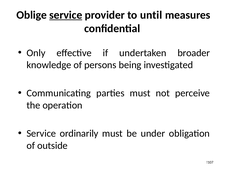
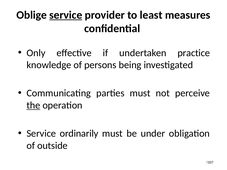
until: until -> least (151, 15)
broader: broader -> practice (194, 53)
the underline: none -> present (33, 105)
